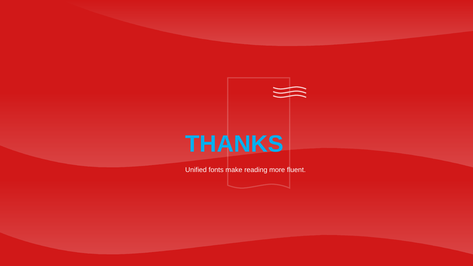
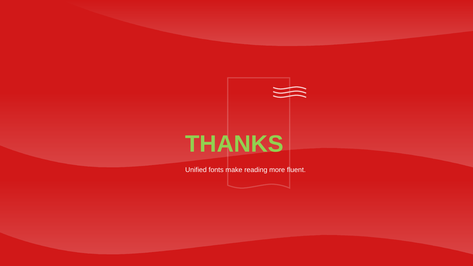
THANKS colour: light blue -> light green (234, 144)
